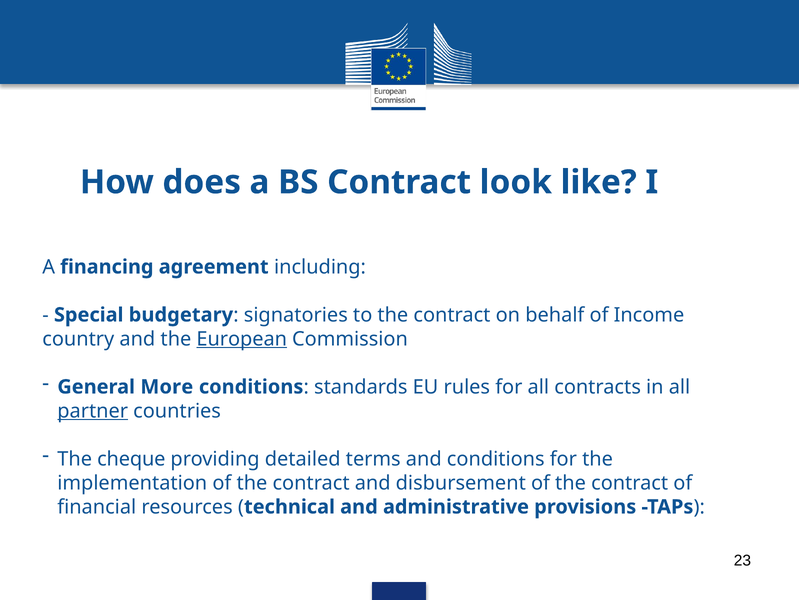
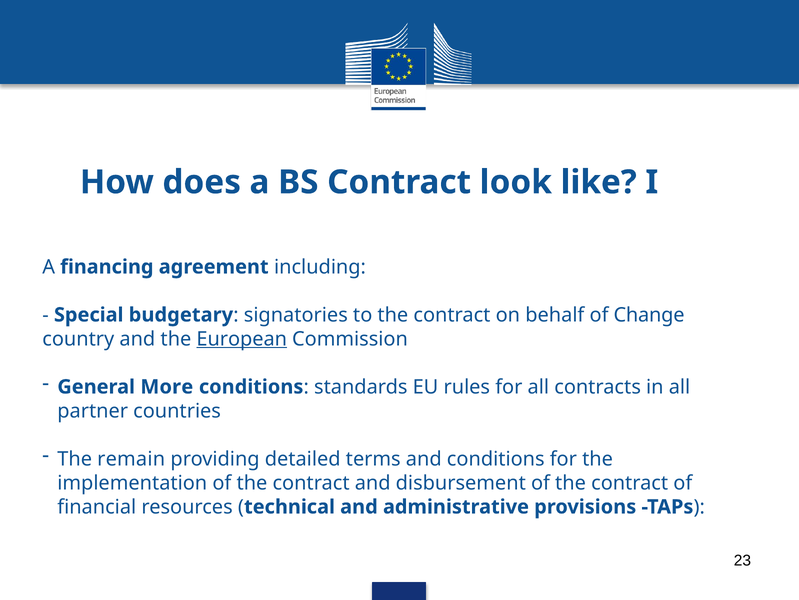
Income: Income -> Change (649, 315)
partner underline: present -> none (93, 410)
cheque: cheque -> remain (131, 458)
